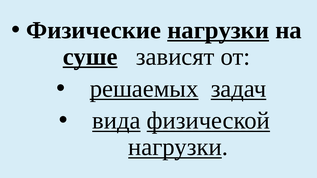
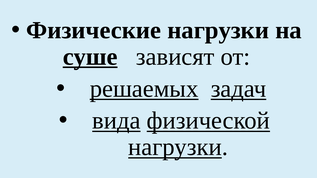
нагрузки underline: present -> none (218, 30)
